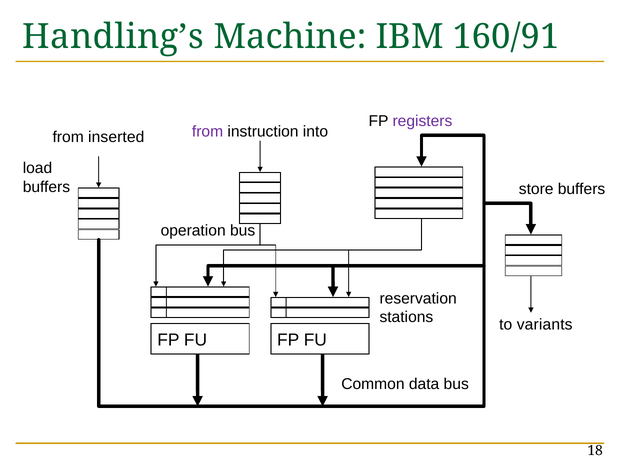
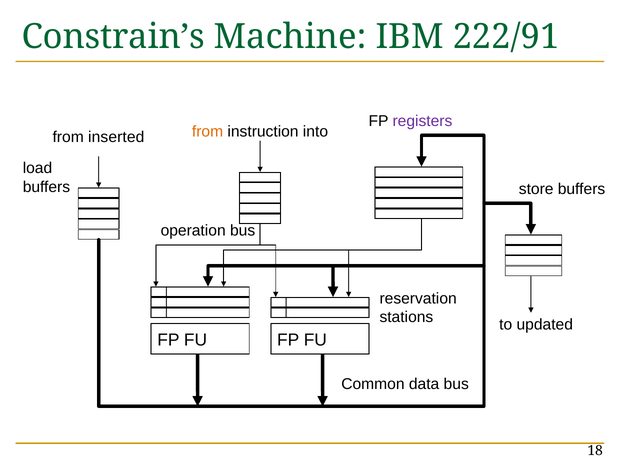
Handling’s: Handling’s -> Constrain’s (113, 37)
160/91: 160/91 -> 222/91 (506, 37)
from colour: purple -> orange (208, 132)
variants: variants -> updated (545, 324)
